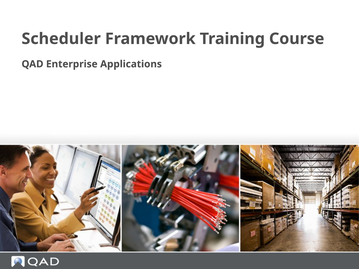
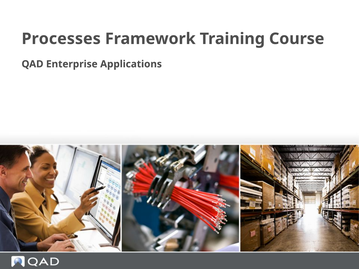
Scheduler: Scheduler -> Processes (61, 39)
